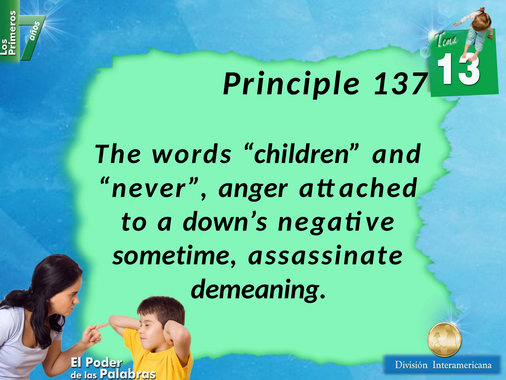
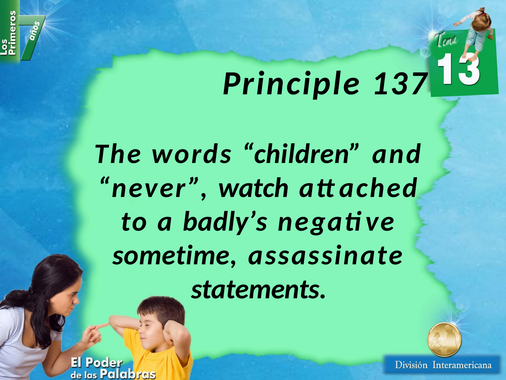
anger: anger -> watch (253, 187)
down’s: down’s -> badly’s (225, 221)
demeaning: demeaning -> statements (259, 289)
